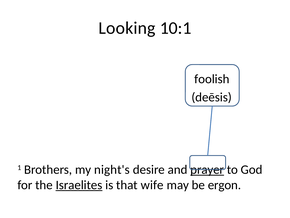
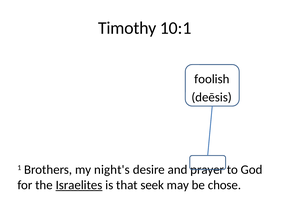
Looking: Looking -> Timothy (127, 28)
prayer underline: present -> none (207, 169)
wife: wife -> seek (152, 185)
ergon: ergon -> chose (224, 185)
